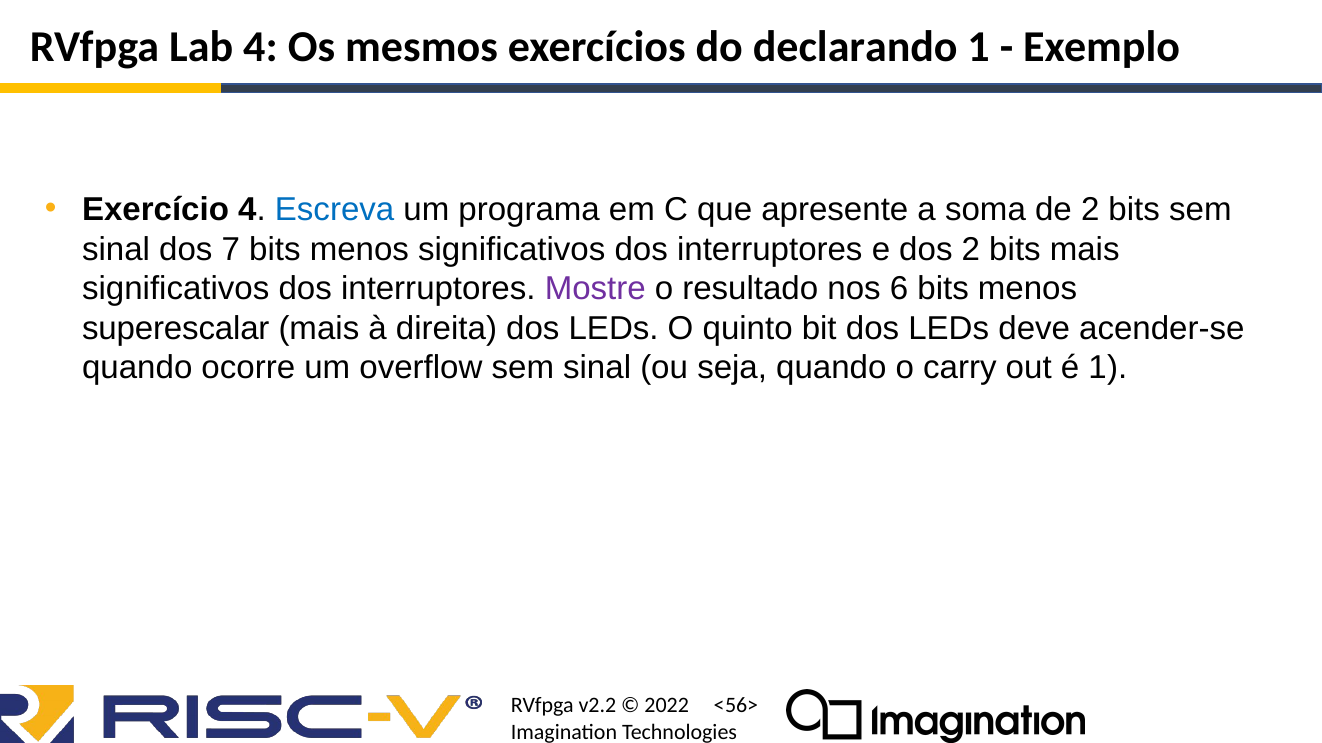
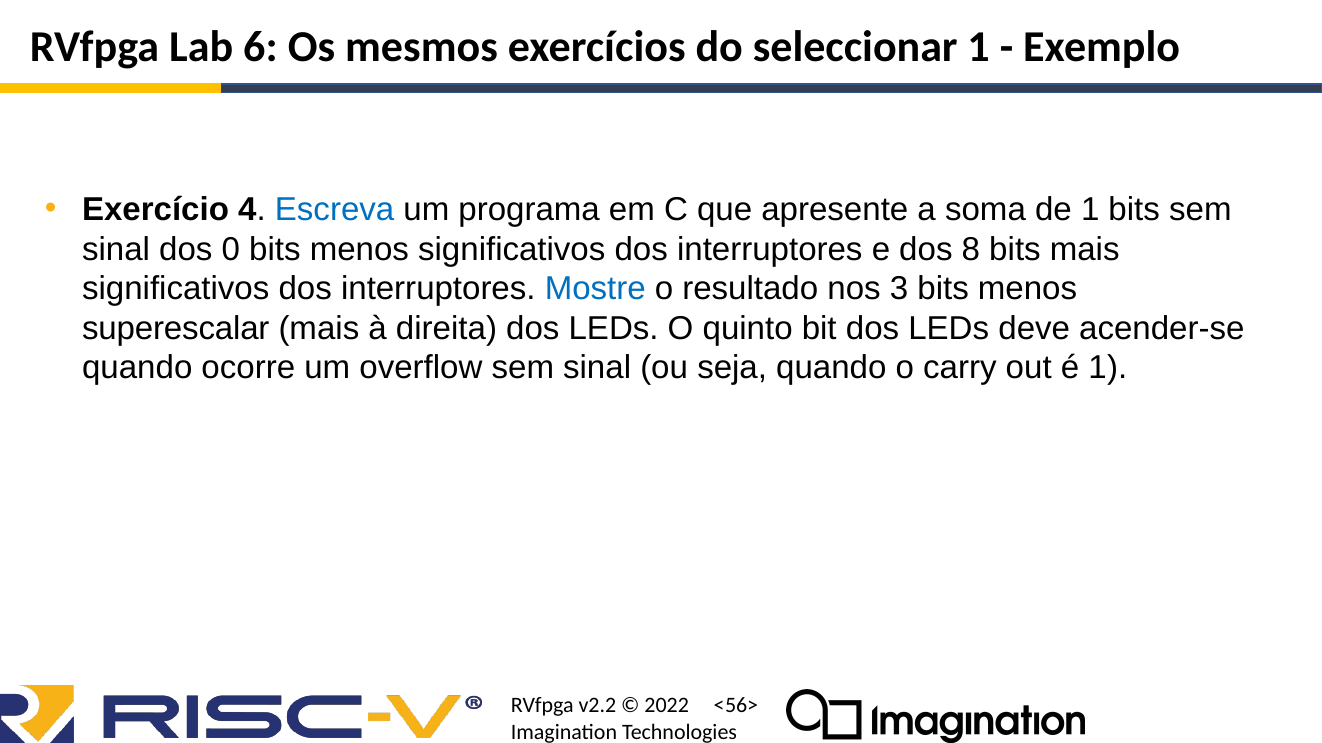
Lab 4: 4 -> 6 (260, 47)
declarando: declarando -> seleccionar (855, 47)
de 2: 2 -> 1 (1090, 210)
7: 7 -> 0 (231, 249)
dos 2: 2 -> 8 (971, 249)
Mostre colour: purple -> blue (595, 289)
6: 6 -> 3 (899, 289)
